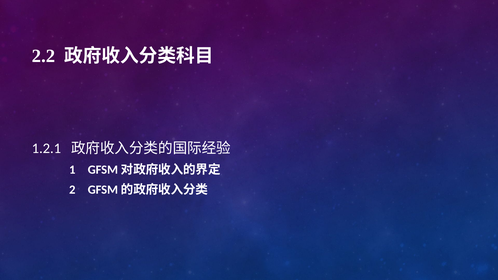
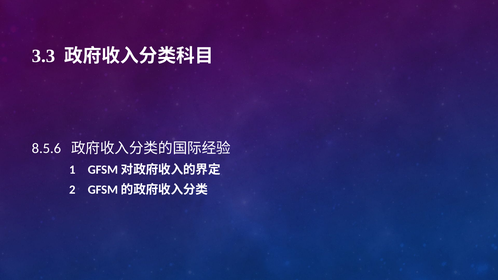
2.2: 2.2 -> 3.3 (43, 56)
1.2.1: 1.2.1 -> 8.5.6 (46, 148)
